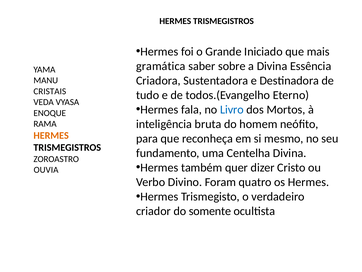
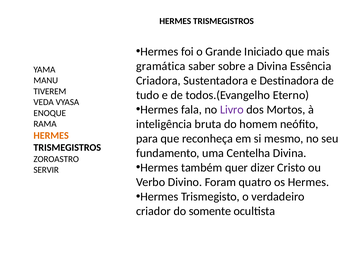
CRISTAIS: CRISTAIS -> TIVEREM (50, 91)
Livro colour: blue -> purple (232, 109)
OUVIA: OUVIA -> SERVIR (46, 170)
